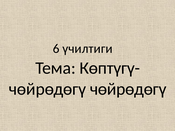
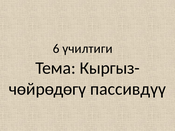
Көптүгү-: Көптүгү- -> Кыргыз- (110, 68)
чөйрөдөгү чөйрөдөгү: чөйрөдөгү -> пассивдүү (128, 89)
